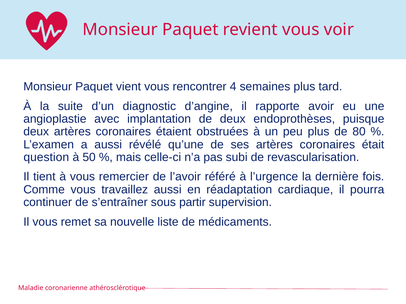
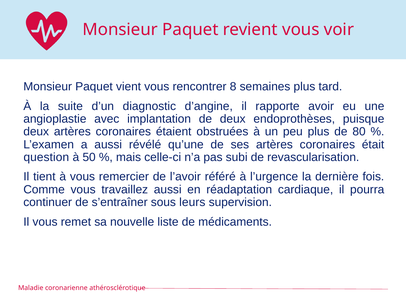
4: 4 -> 8 (233, 87)
partir: partir -> leurs (192, 203)
